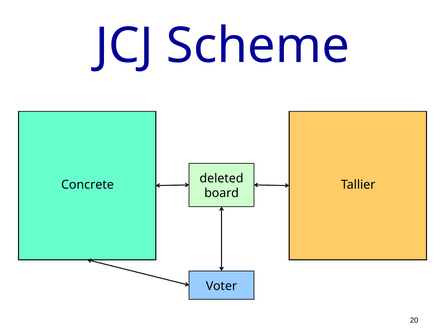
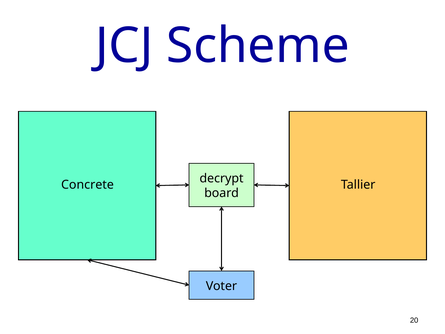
deleted: deleted -> decrypt (222, 178)
